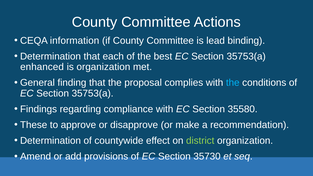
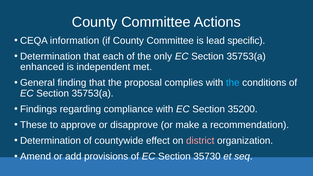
binding: binding -> specific (246, 41)
best: best -> only (163, 56)
is organization: organization -> independent (103, 67)
35580: 35580 -> 35200 (243, 109)
district colour: light green -> pink (200, 141)
